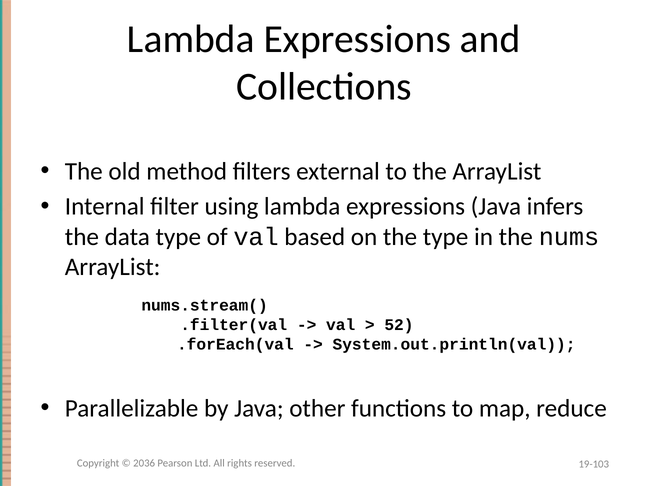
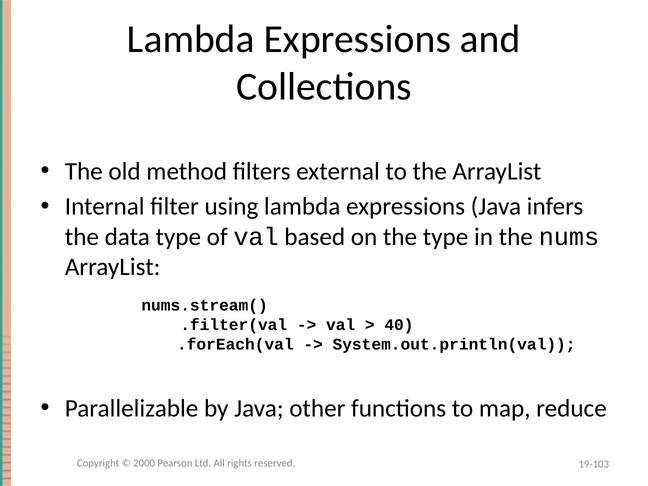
52: 52 -> 40 (399, 325)
2036: 2036 -> 2000 (144, 463)
